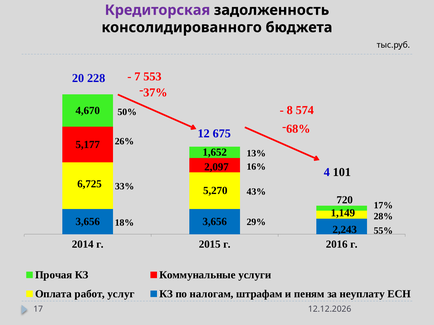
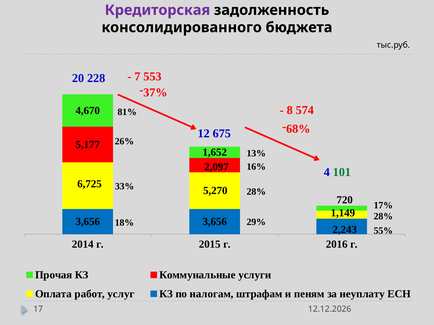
50%: 50% -> 81% (127, 112)
101 colour: black -> green (342, 172)
43%: 43% -> 28% (256, 192)
